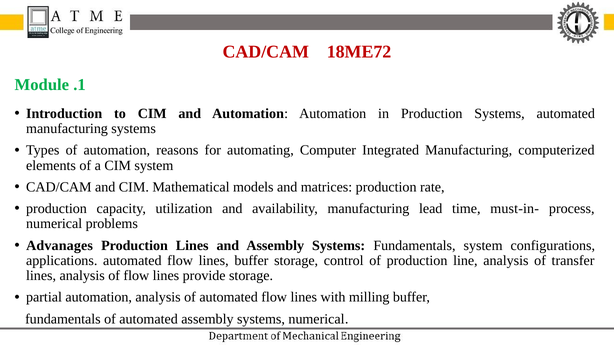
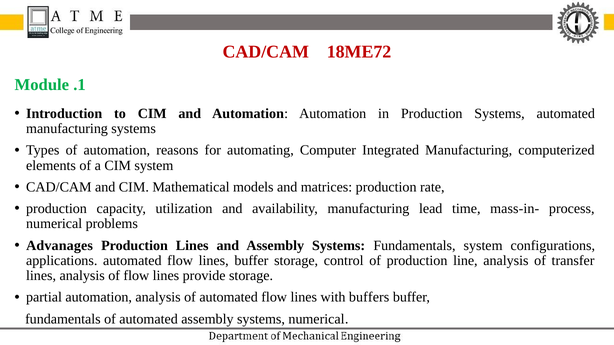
must-in-: must-in- -> mass-in- (515, 209)
milling: milling -> buffers (369, 298)
